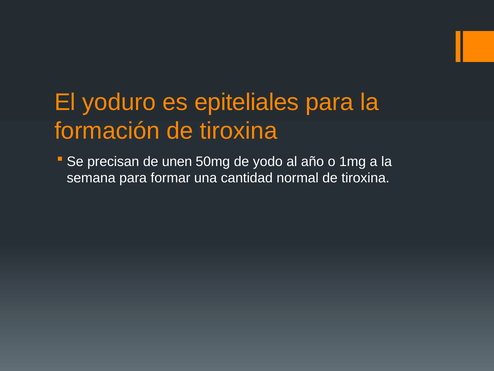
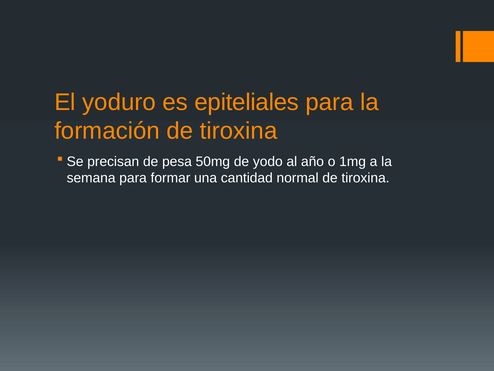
unen: unen -> pesa (177, 161)
